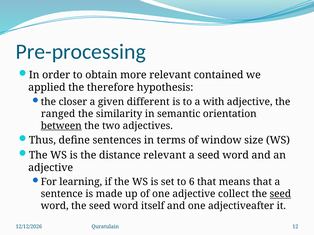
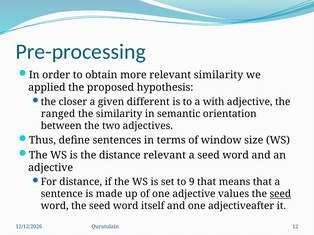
relevant contained: contained -> similarity (219, 75)
therefore: therefore -> proposed (110, 88)
between underline: present -> none (61, 126)
For learning: learning -> distance (81, 182)
6: 6 -> 9 (192, 182)
collect: collect -> values (234, 194)
